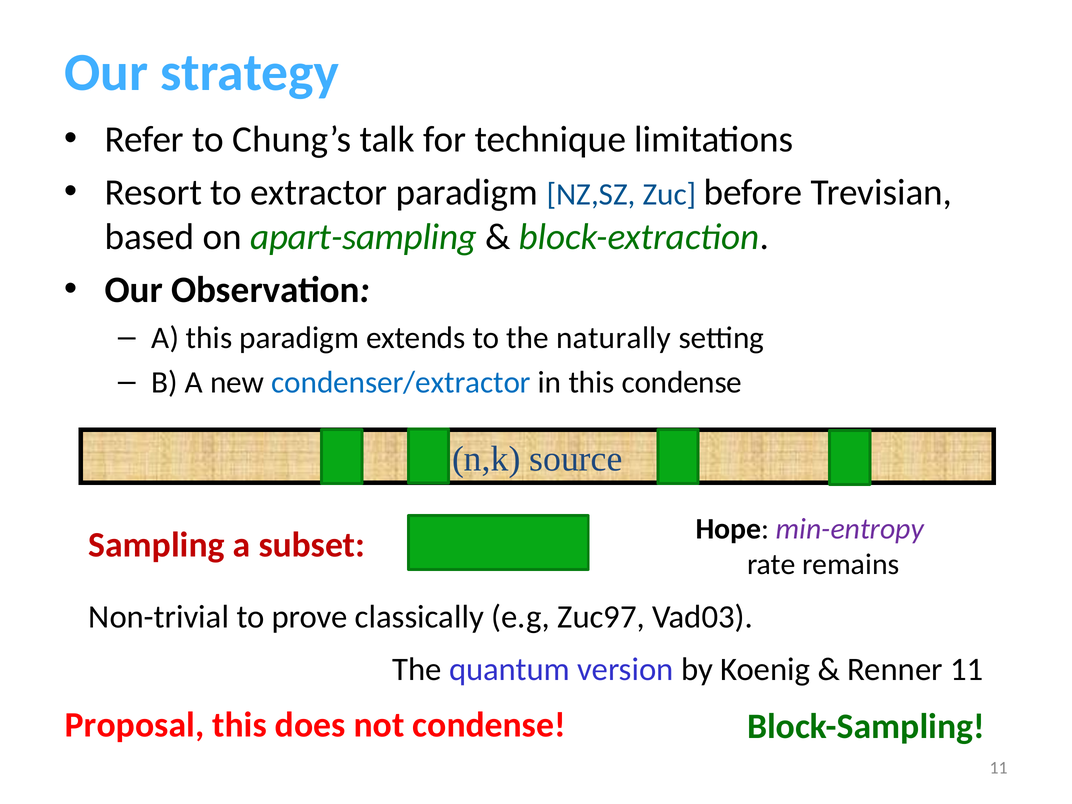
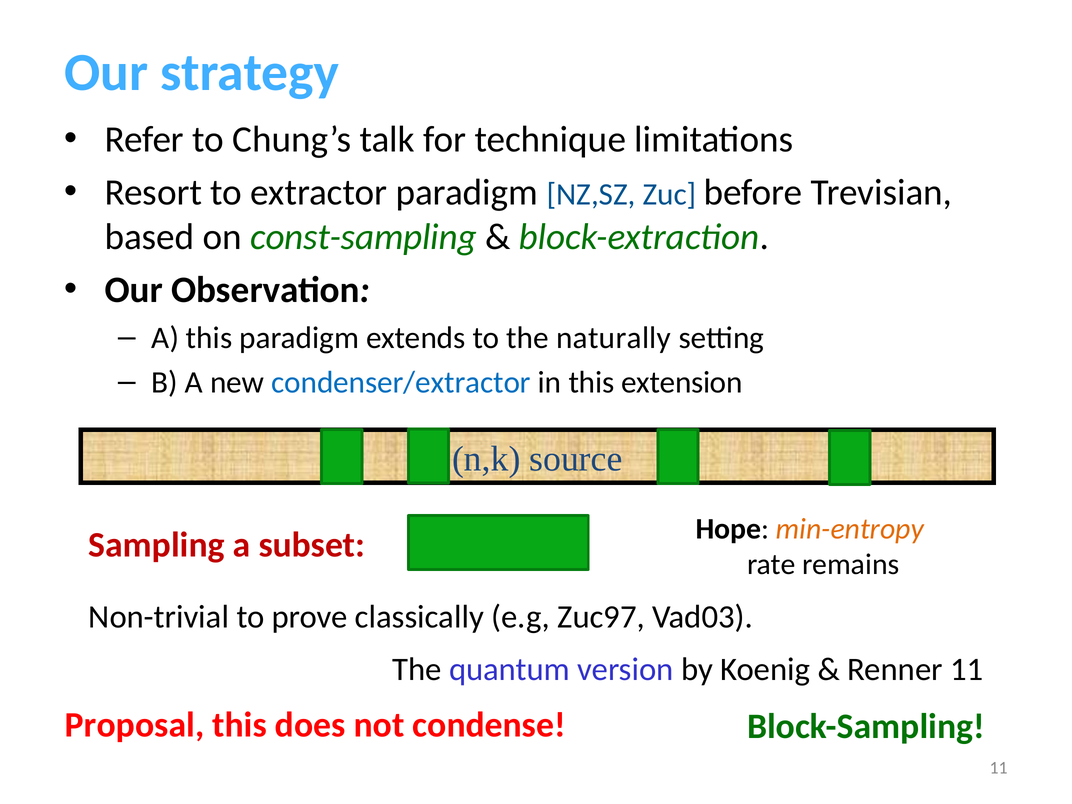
apart-sampling: apart-sampling -> const-sampling (364, 237)
this condense: condense -> extension (682, 383)
min-entropy colour: purple -> orange (850, 529)
